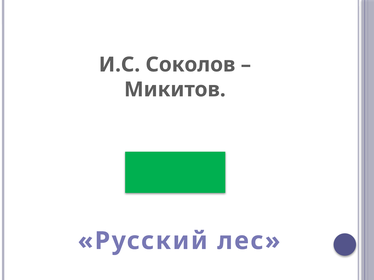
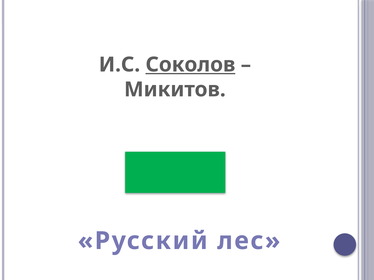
Соколов underline: none -> present (190, 65)
